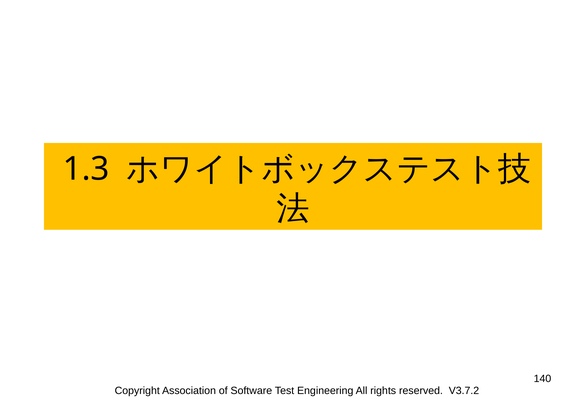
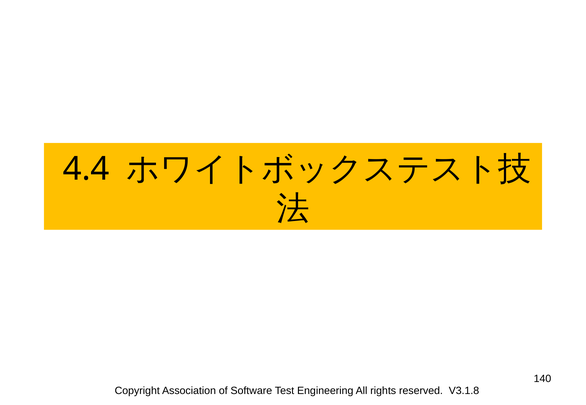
1.3: 1.3 -> 4.4 (86, 169)
V3.7.2: V3.7.2 -> V3.1.8 (464, 392)
